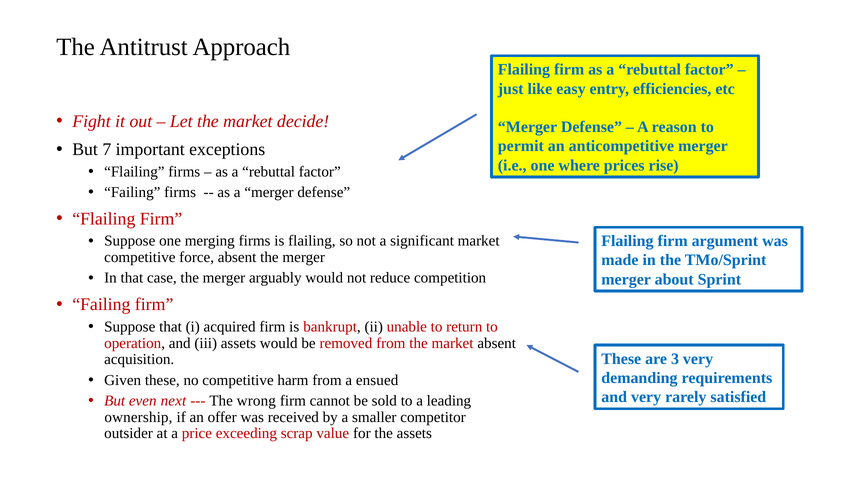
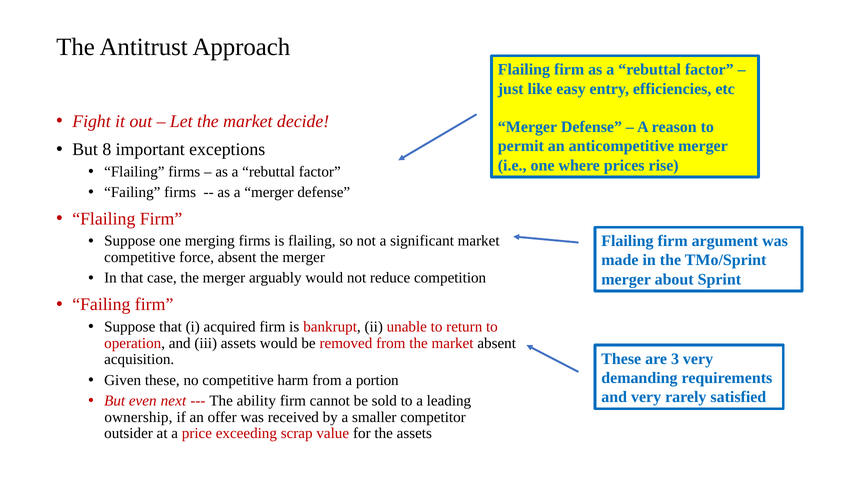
7: 7 -> 8 (107, 149)
ensued: ensued -> portion (377, 380)
wrong: wrong -> ability (256, 401)
